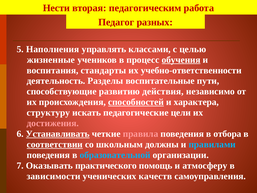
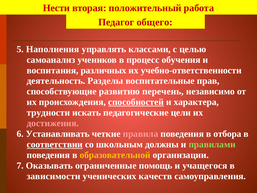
педагогическим: педагогическим -> положительный (145, 8)
разных: разных -> общего (155, 22)
жизненные: жизненные -> самоанализ (51, 60)
обучения underline: present -> none (181, 60)
стандарты: стандарты -> различных (104, 70)
пути: пути -> прав (208, 81)
действия: действия -> перечень (163, 91)
структуру: структуру -> трудности (48, 113)
Устанавливать underline: present -> none (58, 134)
правилами colour: light blue -> light green (212, 144)
образовательной colour: light blue -> yellow (115, 155)
практического: практического -> ограниченные (106, 165)
атмосферу: атмосферу -> учащегося (205, 165)
